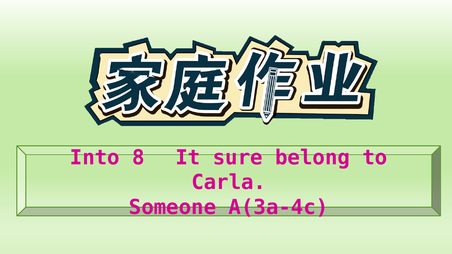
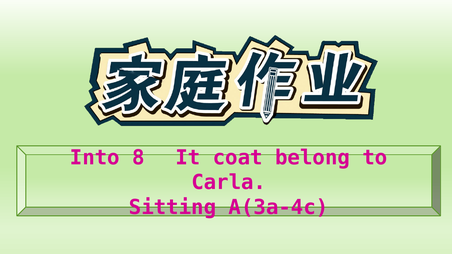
sure: sure -> coat (238, 158)
Someone: Someone -> Sitting (173, 207)
